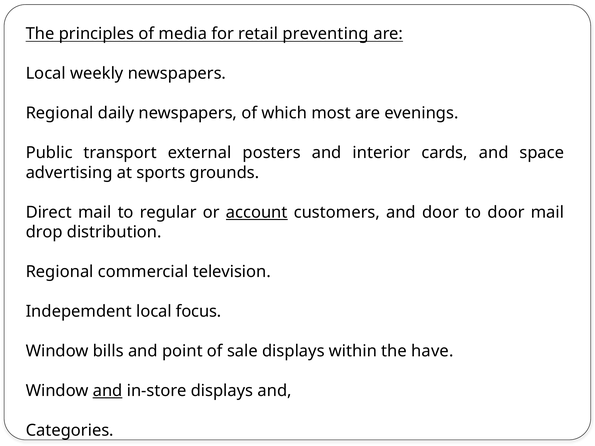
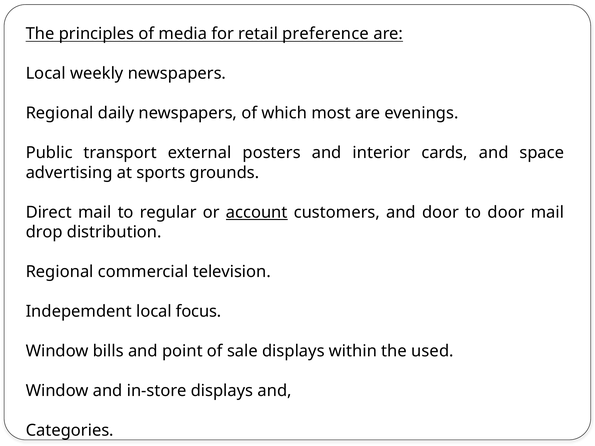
preventing: preventing -> preference (326, 34)
have: have -> used (432, 351)
and underline: present -> none (108, 391)
